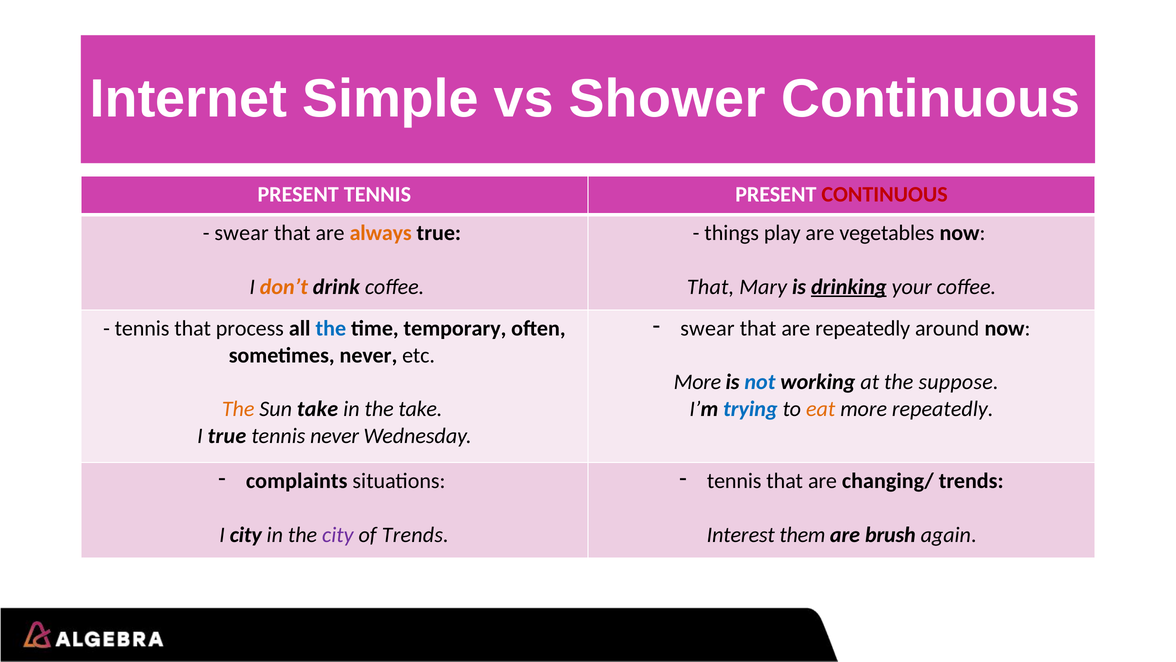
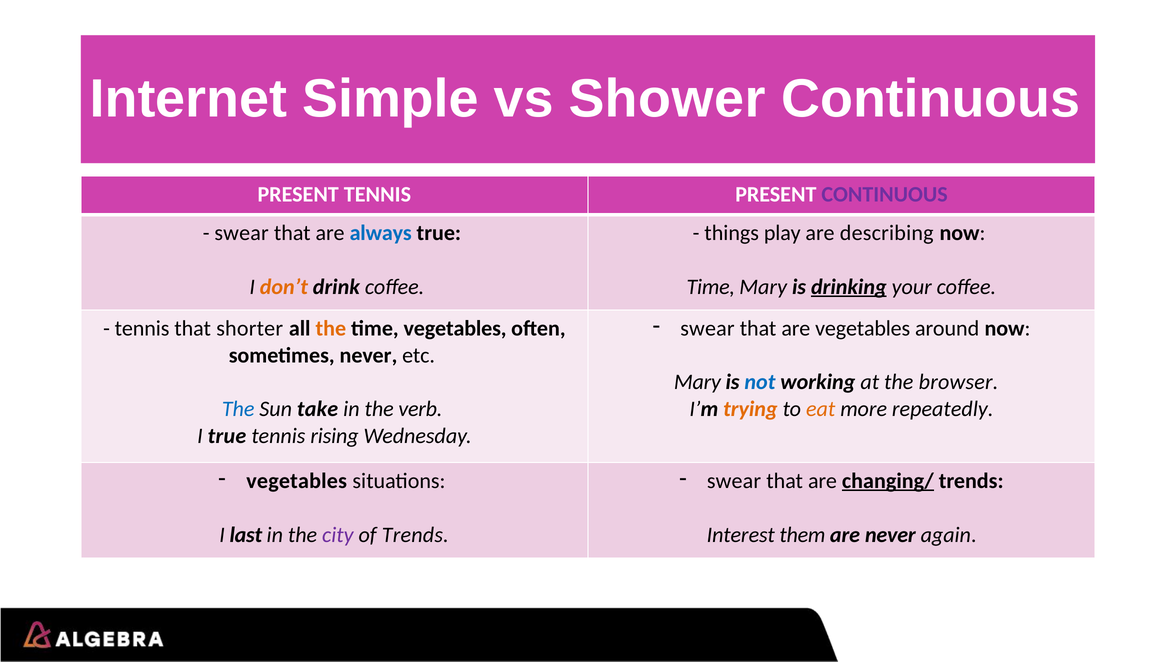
CONTINUOUS colour: red -> purple (885, 194)
always colour: orange -> blue (381, 233)
vegetables: vegetables -> describing (887, 233)
That: That -> Time (711, 287)
are repeatedly: repeatedly -> vegetables (863, 328)
process: process -> shorter (250, 328)
the colour: blue -> orange (331, 328)
time temporary: temporary -> vegetables (455, 328)
More: More -> Mary (697, 382)
suppose: suppose -> browser (959, 382)
The colour: orange -> blue (238, 409)
the take: take -> verb (420, 409)
trying colour: blue -> orange (750, 409)
tennis never: never -> rising (335, 436)
complaints: complaints -> vegetables (297, 480)
tennis: tennis -> swear (734, 480)
changing/ underline: none -> present (888, 480)
I city: city -> last (246, 534)
are brush: brush -> never (890, 534)
